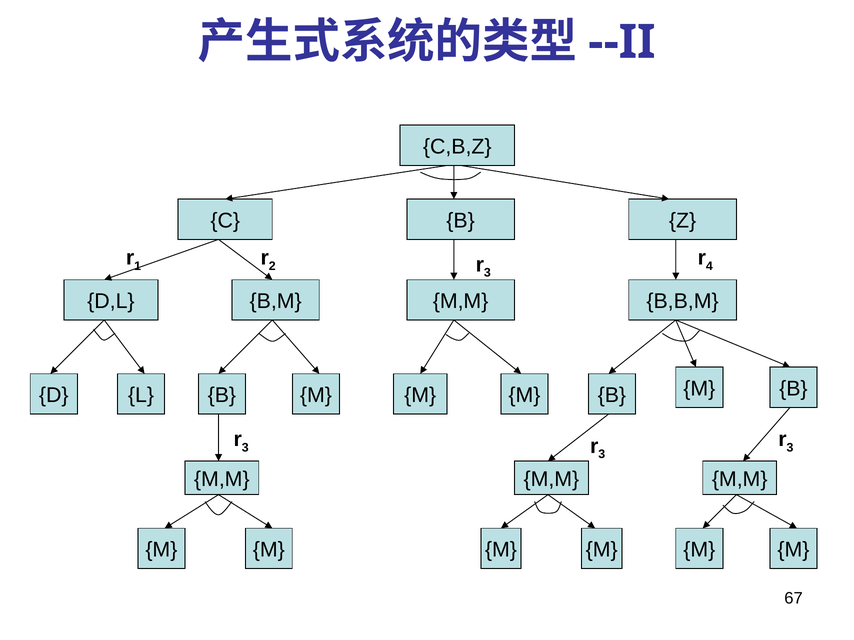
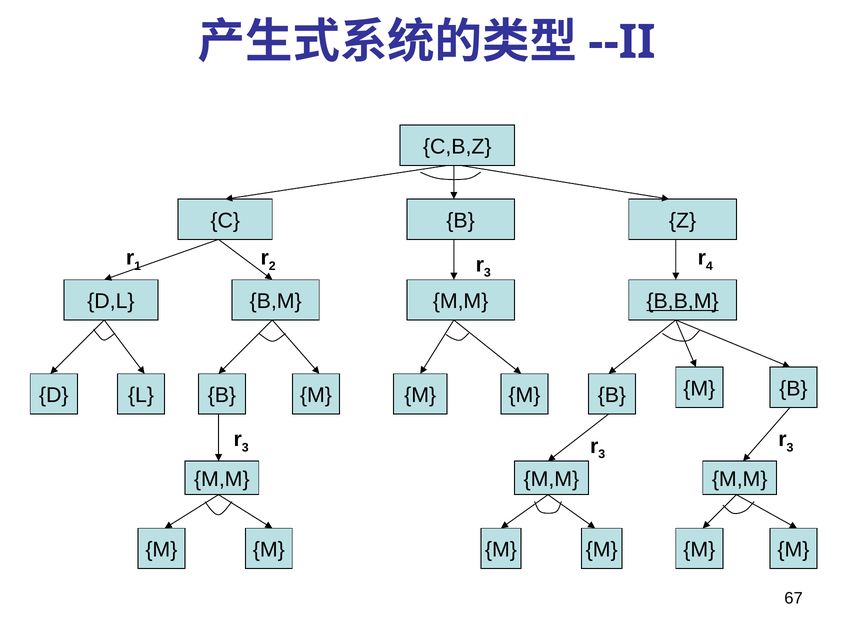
B,B,M underline: none -> present (683, 302)
